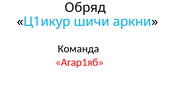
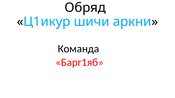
Агар1яб: Агар1яб -> Барг1яб (79, 63)
